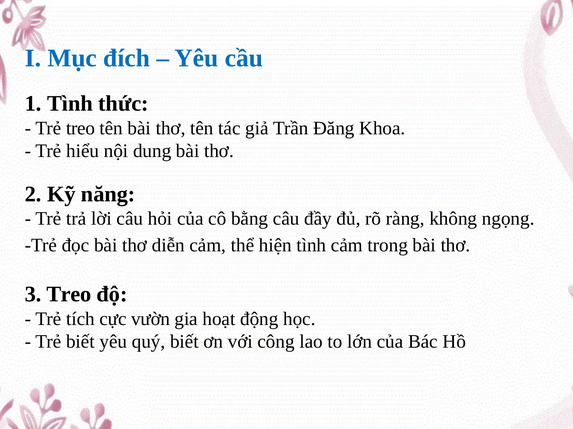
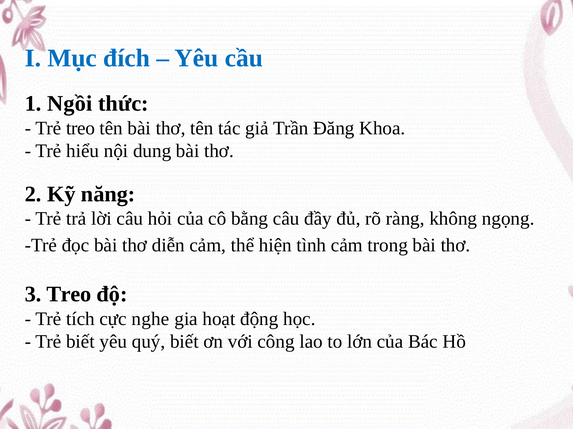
1 Tình: Tình -> Ngồi (70, 104)
vườn: vườn -> nghe (151, 319)
